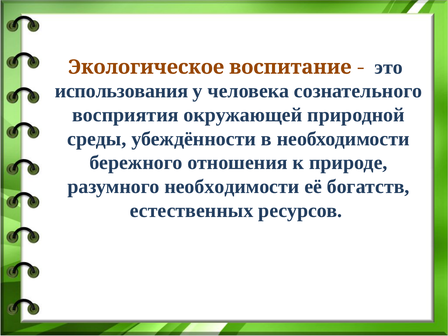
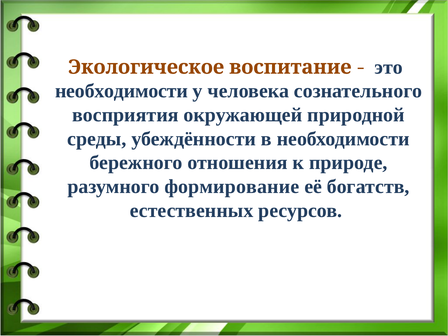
использования: использования -> необходимости (121, 91)
разумного необходимости: необходимости -> формирование (232, 187)
